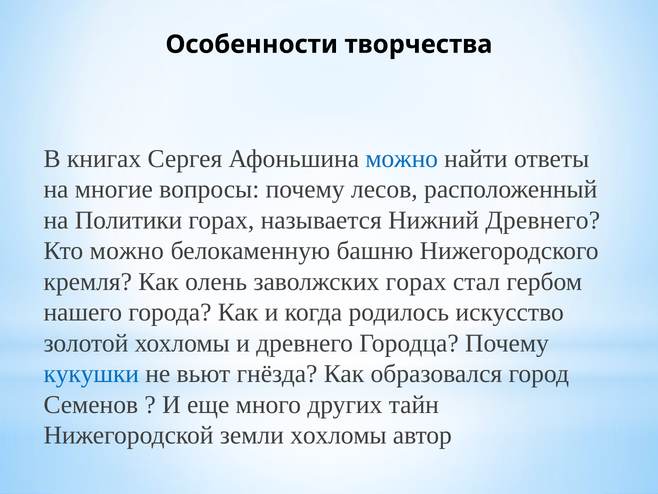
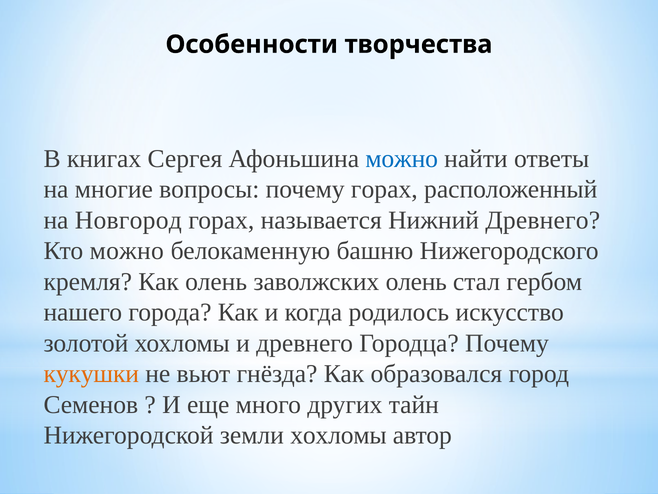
почему лесов: лесов -> горах (384, 189)
Политики: Политики -> Новгород (128, 220)
заволжских горах: горах -> олень (416, 281)
кукушки colour: blue -> orange (91, 373)
